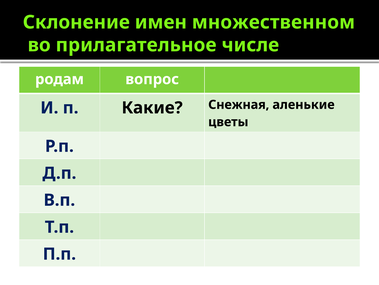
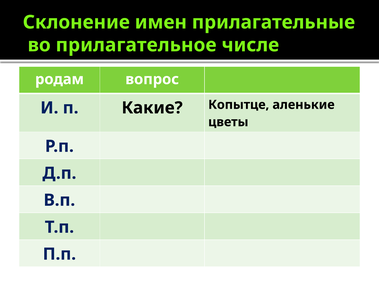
множественном: множественном -> прилагательные (273, 22)
Снежная: Снежная -> Копытце (239, 104)
